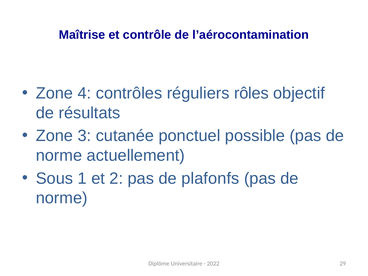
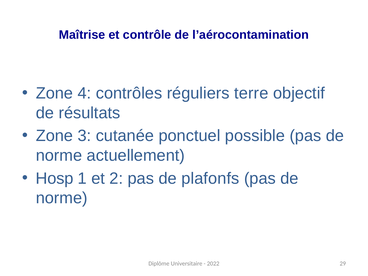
rôles: rôles -> terre (251, 93)
Sous: Sous -> Hosp (55, 178)
